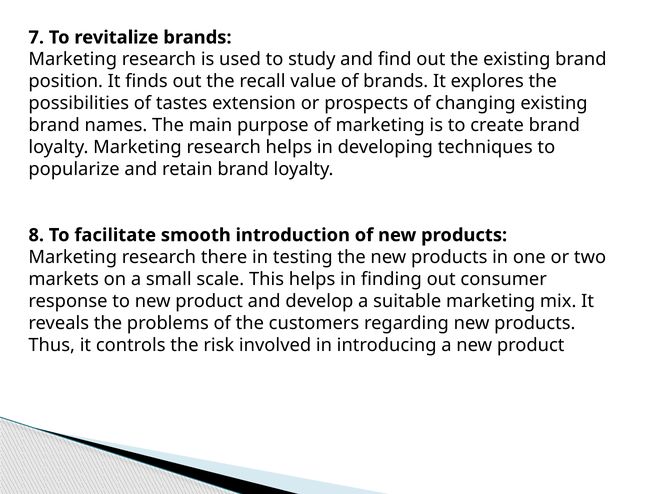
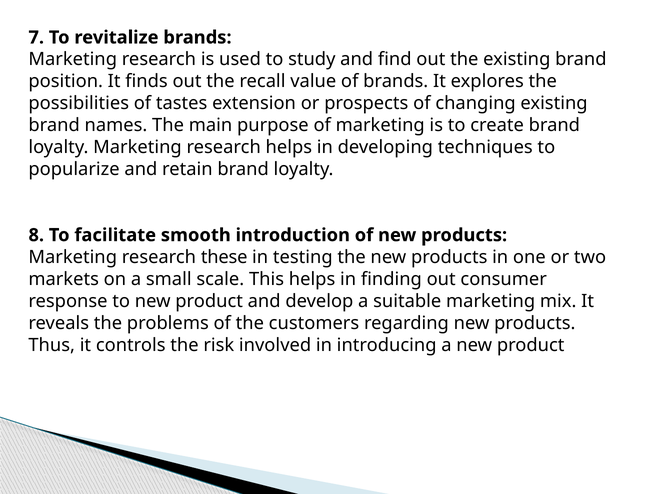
there: there -> these (224, 257)
